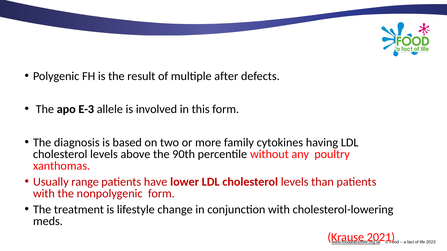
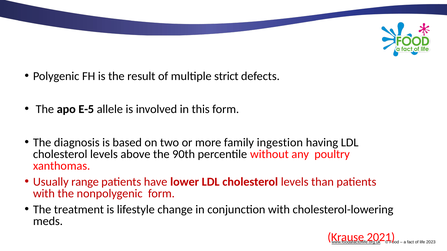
after: after -> strict (226, 76)
E-3: E-3 -> E-5 (86, 110)
cytokines: cytokines -> ingestion (280, 143)
